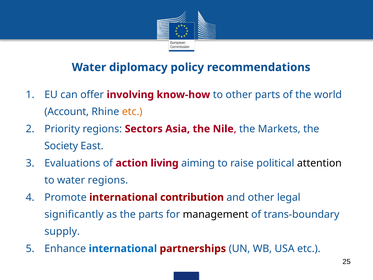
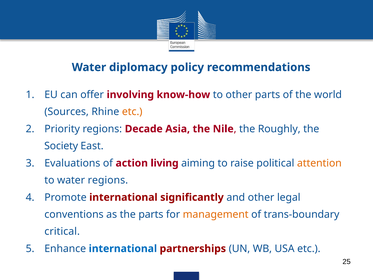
Account: Account -> Sources (67, 112)
Sectors: Sectors -> Decade (144, 129)
Markets: Markets -> Roughly (279, 129)
attention colour: black -> orange (319, 163)
contribution: contribution -> significantly (192, 197)
significantly: significantly -> conventions (74, 214)
management colour: black -> orange (216, 214)
supply: supply -> critical (62, 231)
